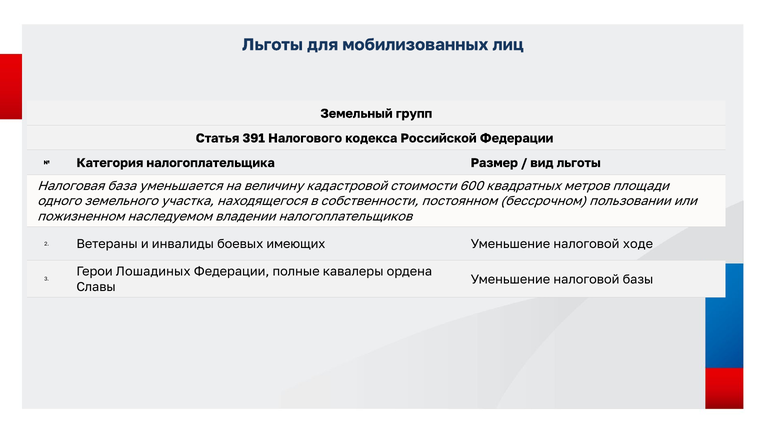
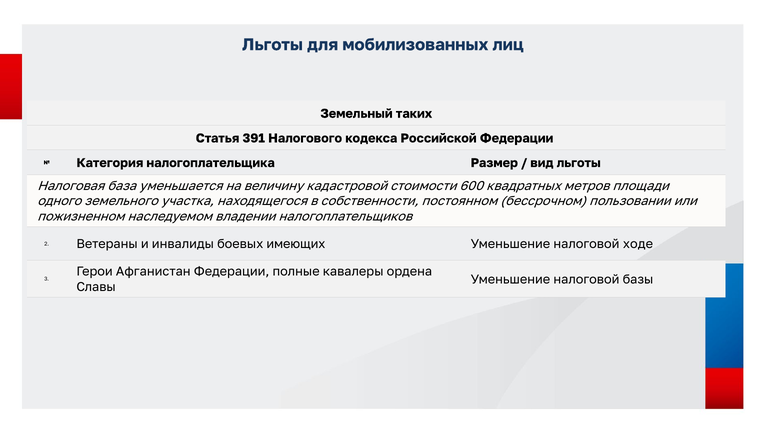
групп: групп -> таких (414, 114)
Лошадиных: Лошадиных -> Афганистан (153, 272)
